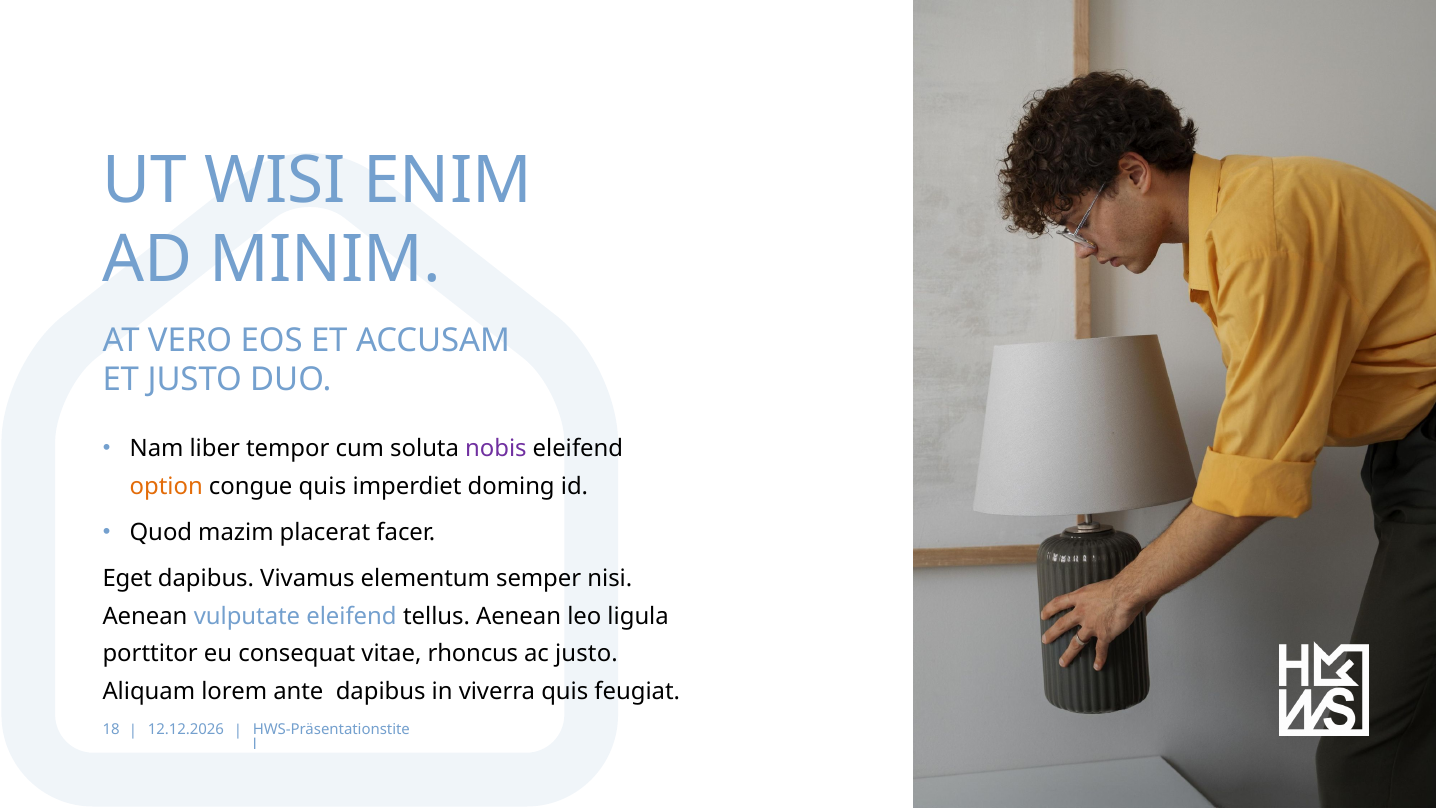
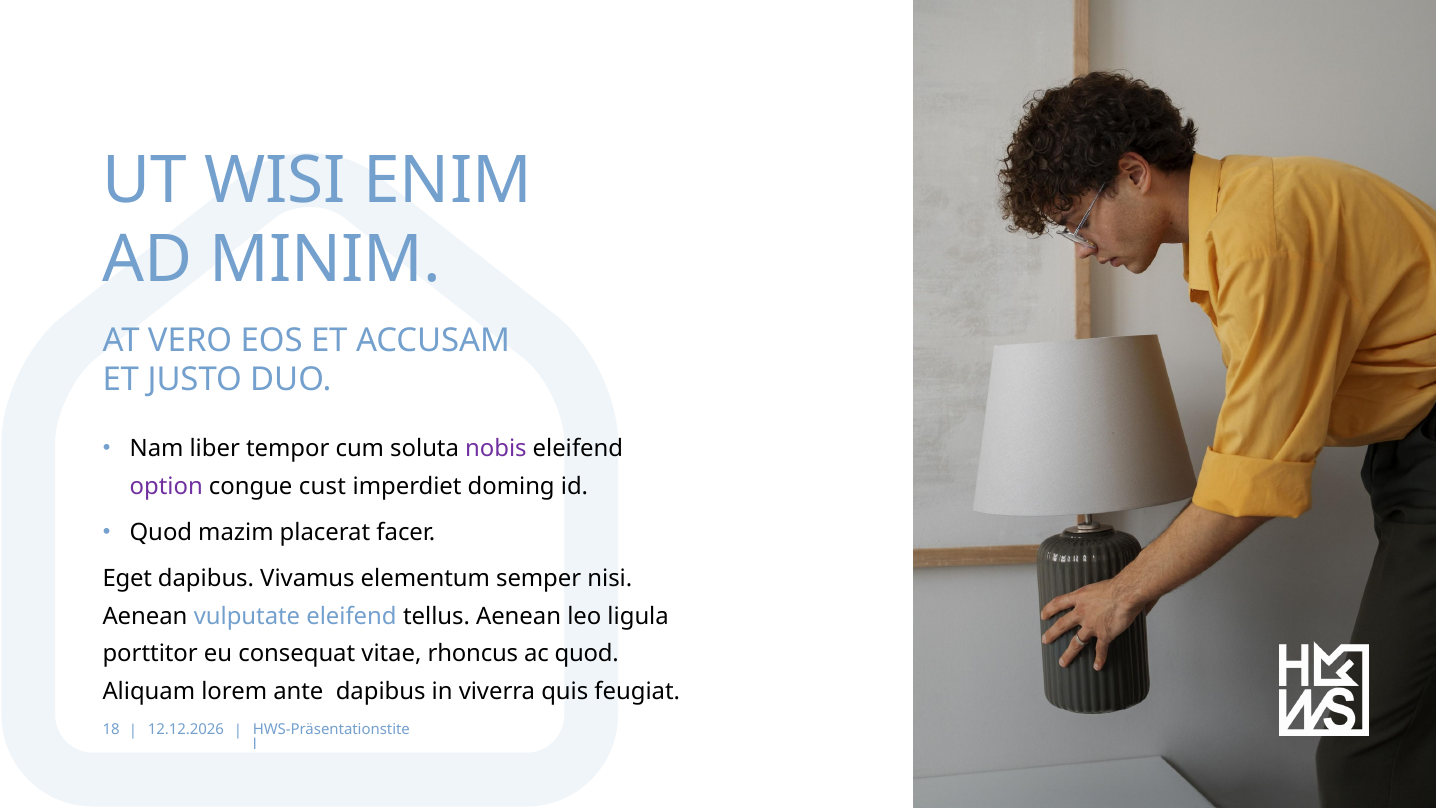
option colour: orange -> purple (166, 486)
congue quis: quis -> cust (322, 486)
ac justo: justo -> quod (587, 654)
